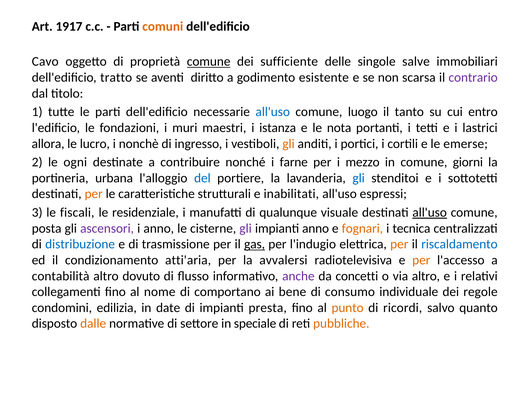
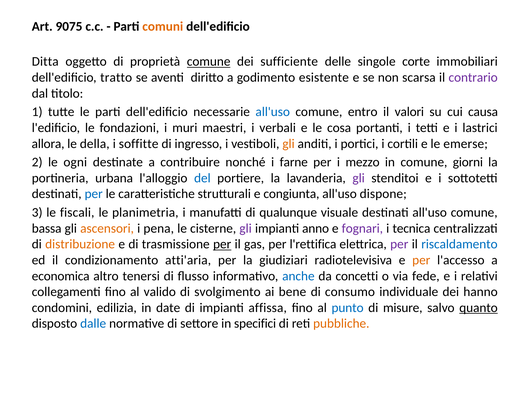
1917: 1917 -> 9075 (69, 27)
Cavo: Cavo -> Ditta (45, 62)
salve: salve -> corte (416, 62)
luogo: luogo -> entro (363, 112)
tanto: tanto -> valori (409, 112)
entro: entro -> causa (483, 112)
istanza: istanza -> verbali (278, 128)
nota: nota -> cosa (339, 128)
lucro: lucro -> della (95, 144)
nonchè: nonchè -> soffitte (139, 144)
gli colour: blue -> purple (359, 178)
per colour: orange -> blue (94, 194)
inabilitati: inabilitati -> congiunta (291, 194)
espressi: espressi -> dispone (383, 194)
residenziale: residenziale -> planimetria (145, 213)
all'uso underline: present -> none (430, 213)
posta: posta -> bassa (47, 229)
ascensori colour: purple -> orange (107, 229)
i anno: anno -> pena (159, 229)
fognari colour: orange -> purple (362, 229)
distribuzione colour: blue -> orange (80, 245)
per underline: none -> present (222, 245)
gas underline: present -> none (255, 245)
l'indugio: l'indugio -> l'rettifica (313, 245)
per colour: orange -> purple (399, 245)
avvalersi: avvalersi -> giudiziari (284, 260)
contabilità: contabilità -> economica (61, 276)
dovuto: dovuto -> tenersi (141, 276)
anche colour: purple -> blue (298, 276)
via altro: altro -> fede (426, 276)
nome: nome -> valido (160, 292)
comportano: comportano -> svolgimento (227, 292)
regole: regole -> hanno (481, 292)
presta: presta -> affissa (268, 308)
punto colour: orange -> blue (348, 308)
ricordi: ricordi -> misure (403, 308)
quanto underline: none -> present (479, 308)
dalle colour: orange -> blue (93, 324)
speciale: speciale -> specifici (255, 324)
